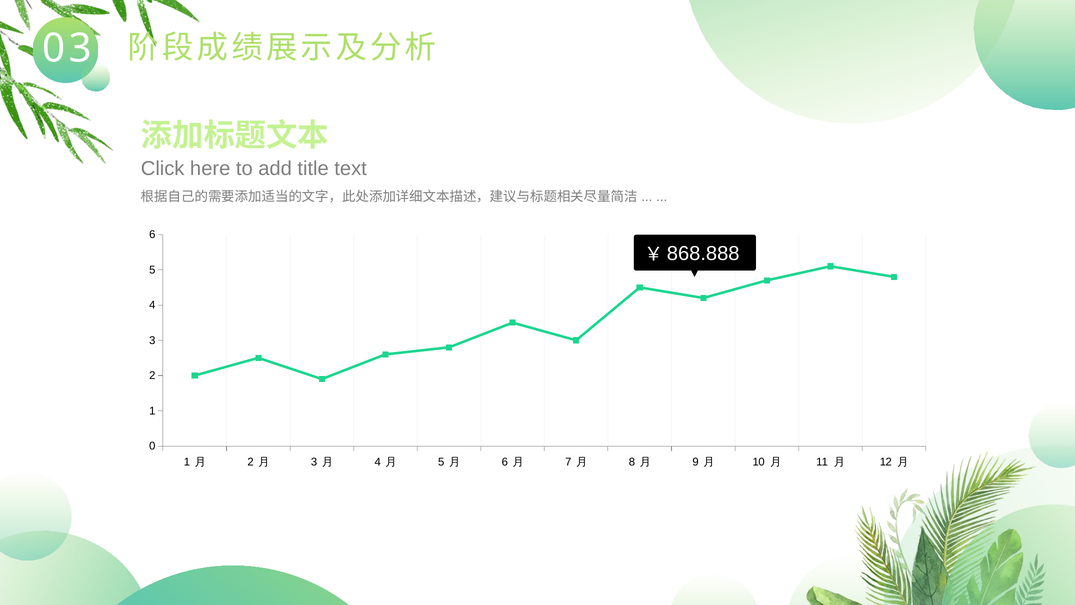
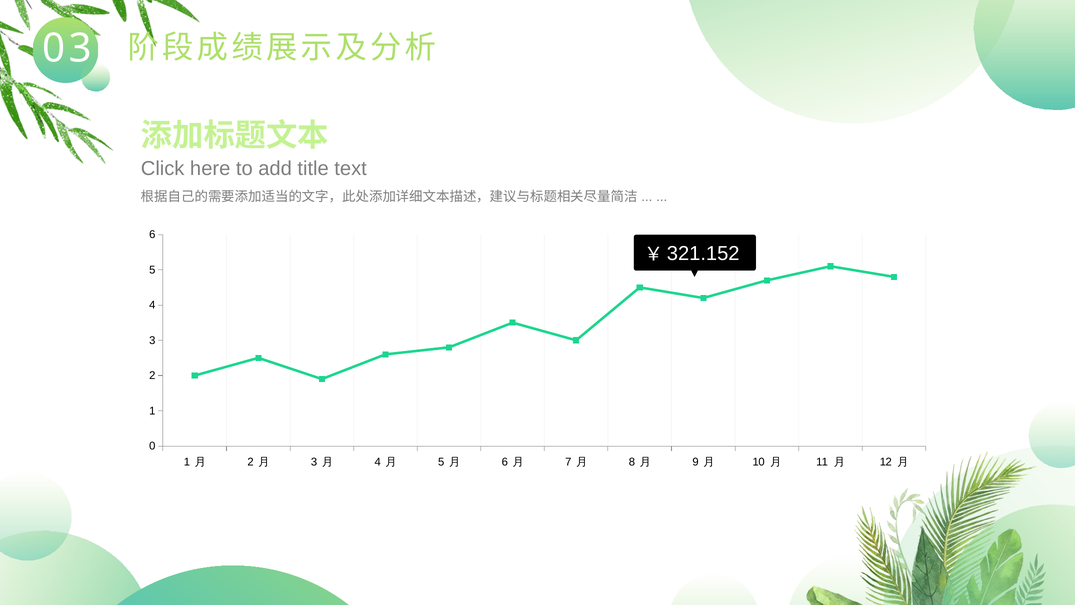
868.888: 868.888 -> 321.152 (703, 254)
